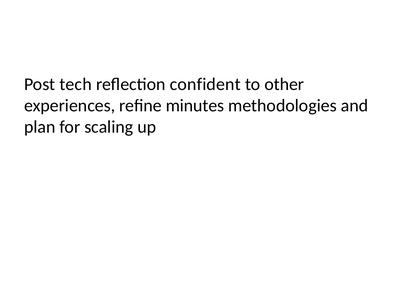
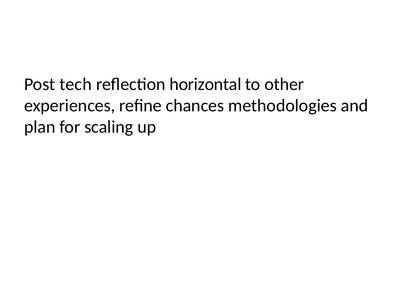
confident: confident -> horizontal (205, 84)
minutes: minutes -> chances (195, 106)
